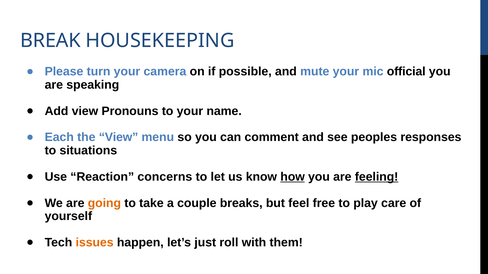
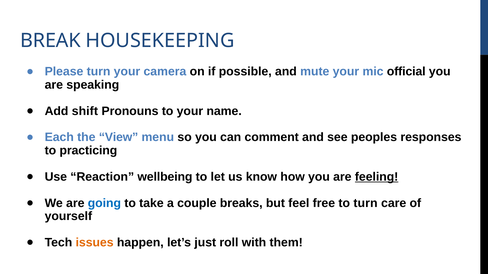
Add view: view -> shift (85, 111)
situations: situations -> practicing (88, 151)
concerns: concerns -> wellbeing (165, 177)
how underline: present -> none (293, 177)
going colour: orange -> blue (104, 203)
to play: play -> turn (366, 203)
